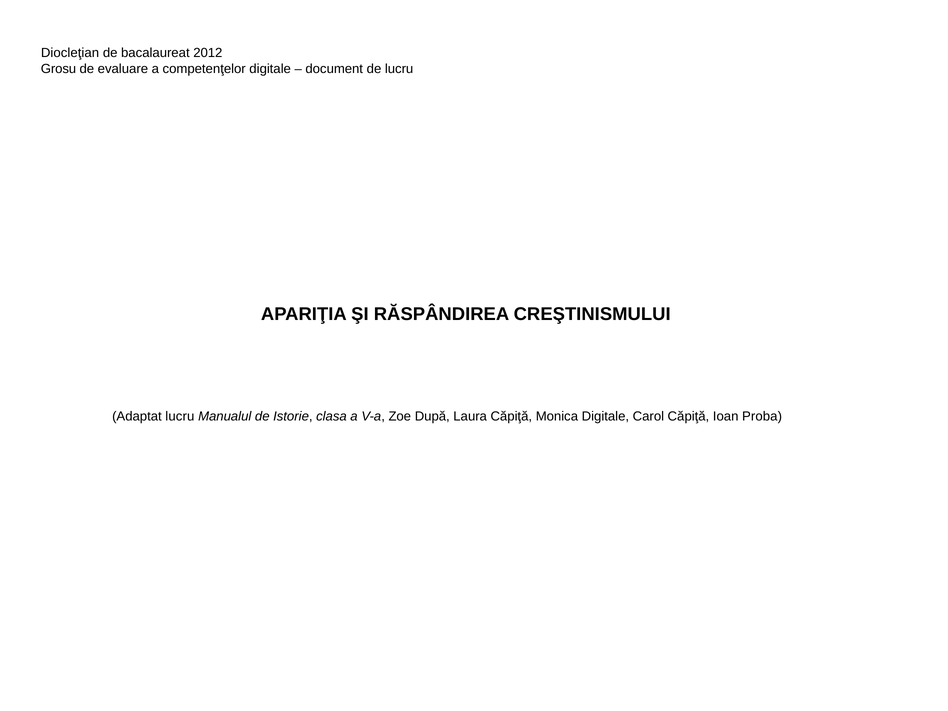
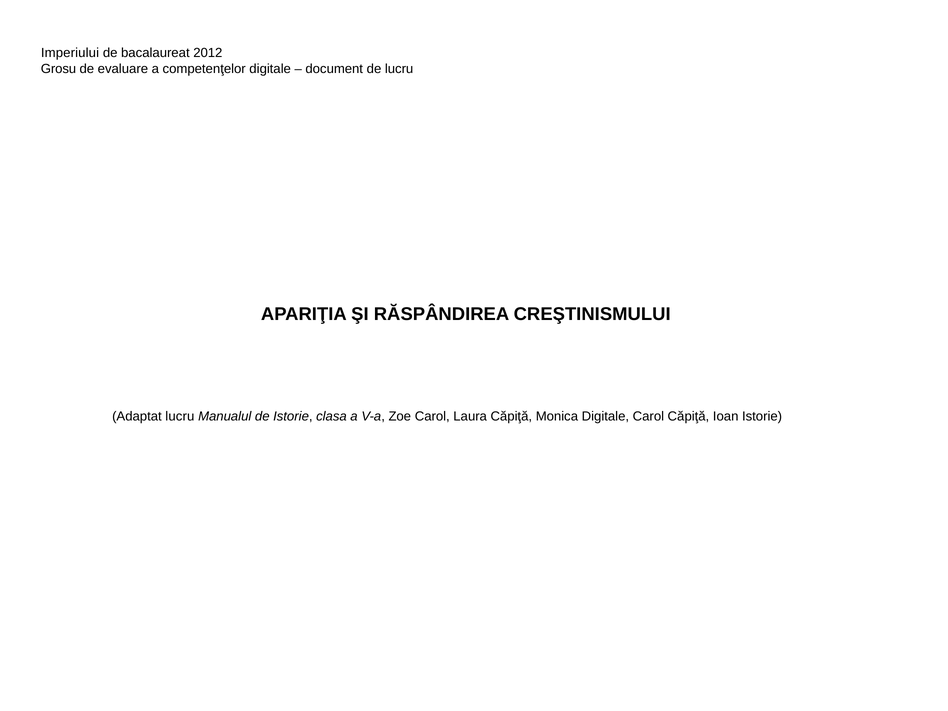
Diocleţian: Diocleţian -> Imperiului (70, 53)
Zoe După: După -> Carol (432, 416)
Ioan Proba: Proba -> Istorie (762, 416)
